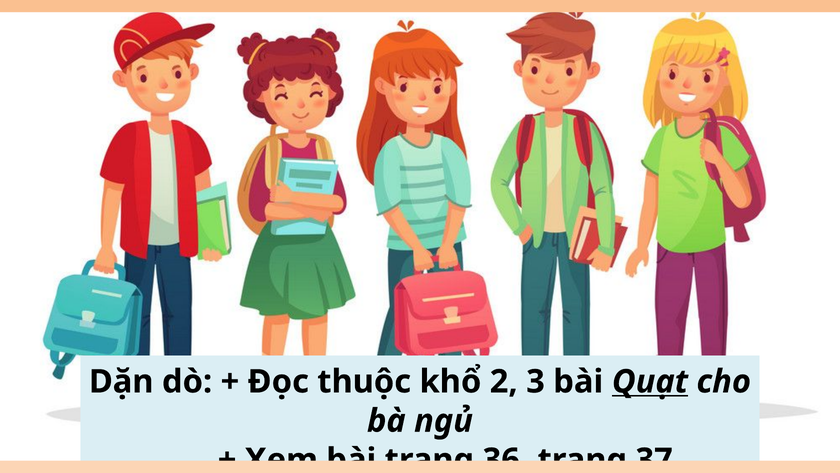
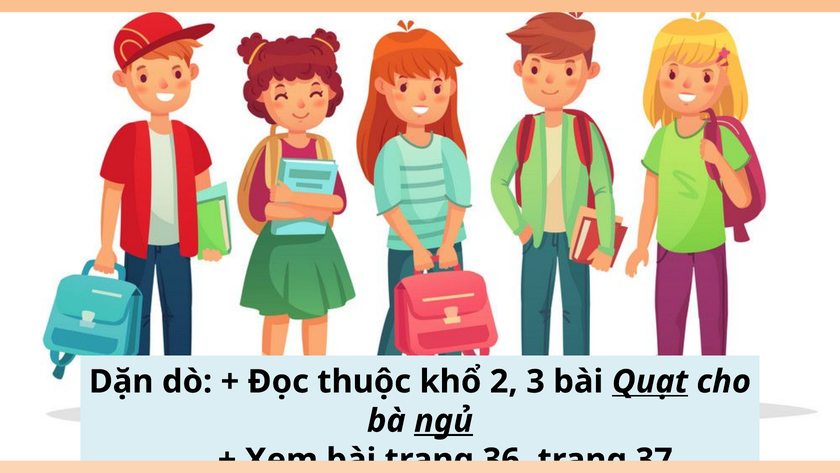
ngủ underline: none -> present (444, 421)
